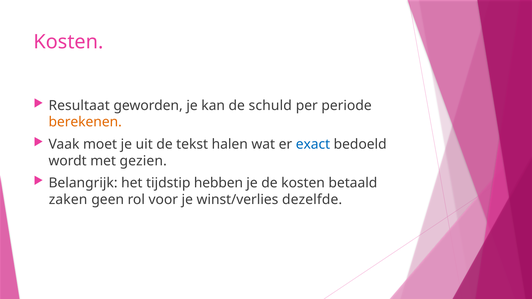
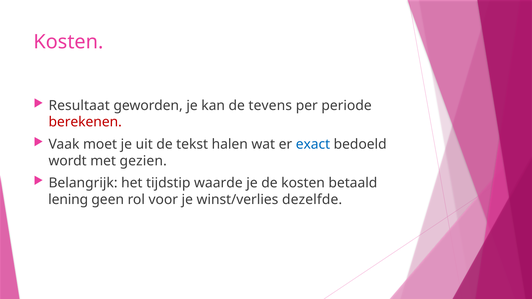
schuld: schuld -> tevens (270, 106)
berekenen colour: orange -> red (85, 122)
hebben: hebben -> waarde (218, 183)
zaken: zaken -> lening (68, 200)
